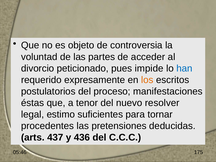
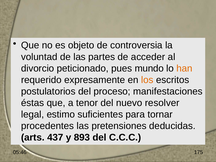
impide: impide -> mundo (149, 68)
han colour: blue -> orange (184, 68)
436: 436 -> 893 (82, 137)
